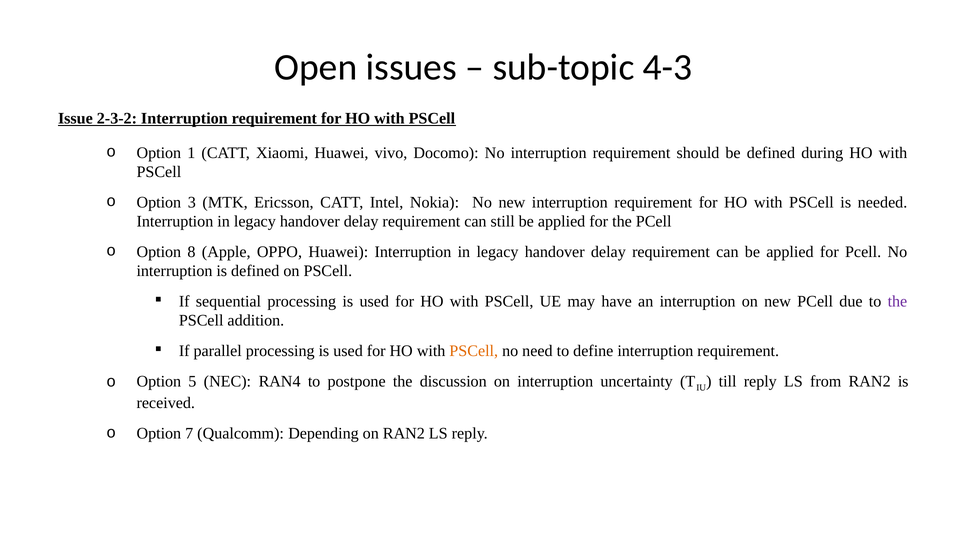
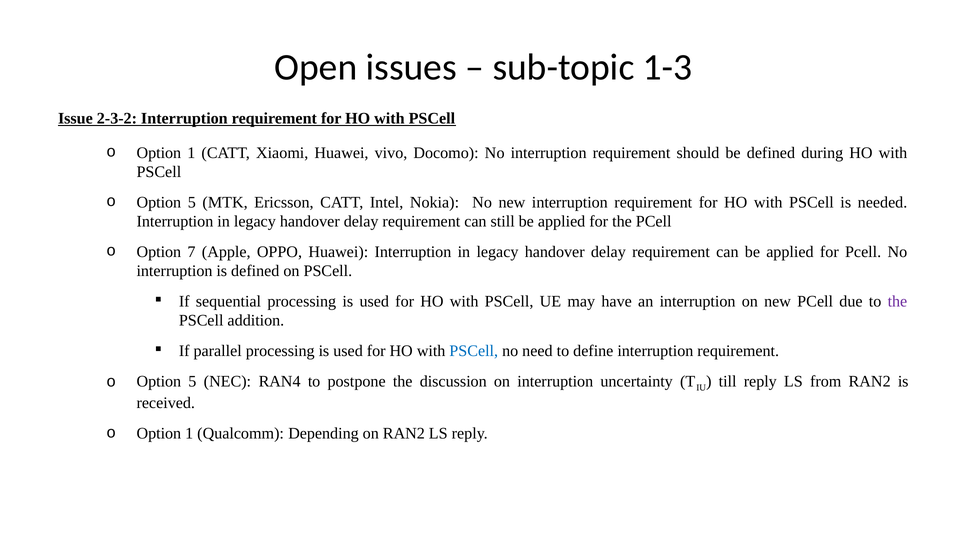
4-3: 4-3 -> 1-3 (668, 67)
3: 3 -> 5 (192, 202)
8: 8 -> 7 (191, 252)
PSCell colour: orange -> blue (474, 351)
7: 7 -> 1 (189, 434)
